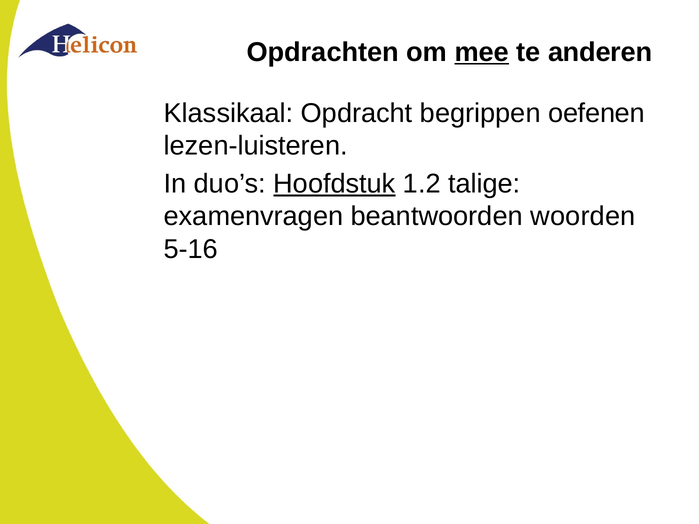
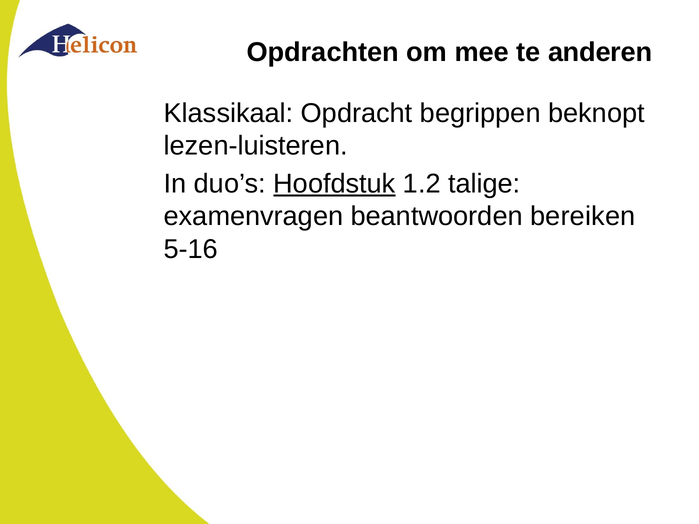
mee underline: present -> none (482, 52)
oefenen: oefenen -> beknopt (596, 113)
woorden: woorden -> bereiken (583, 217)
